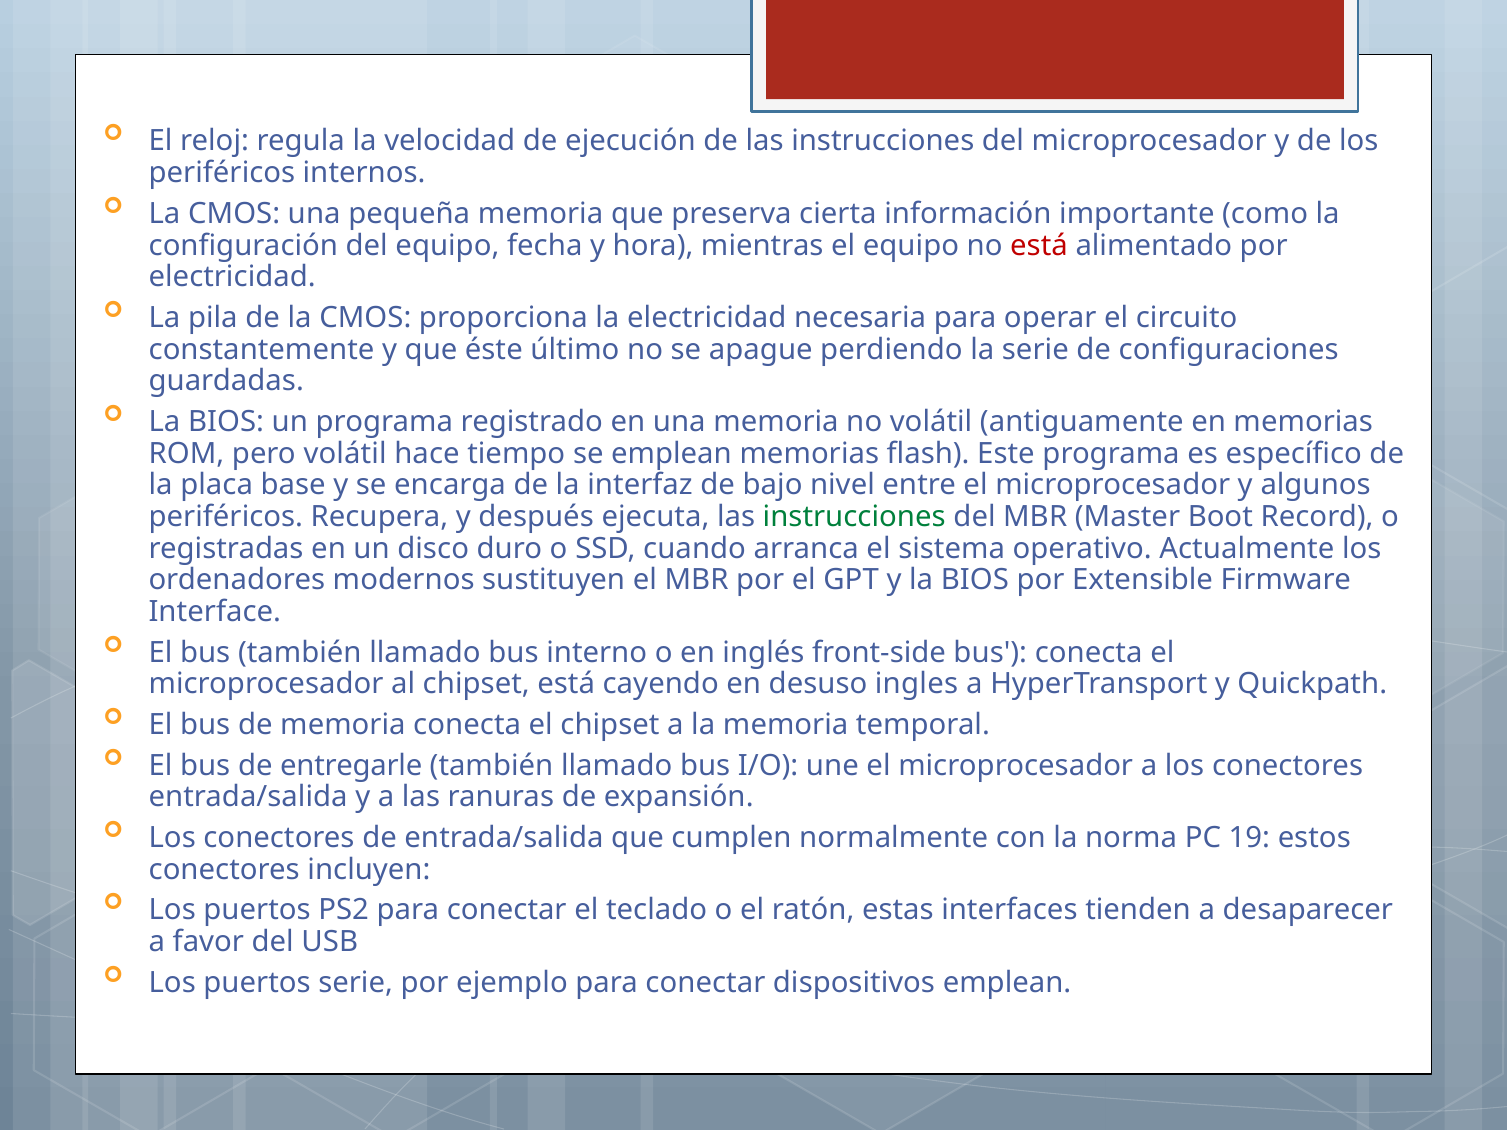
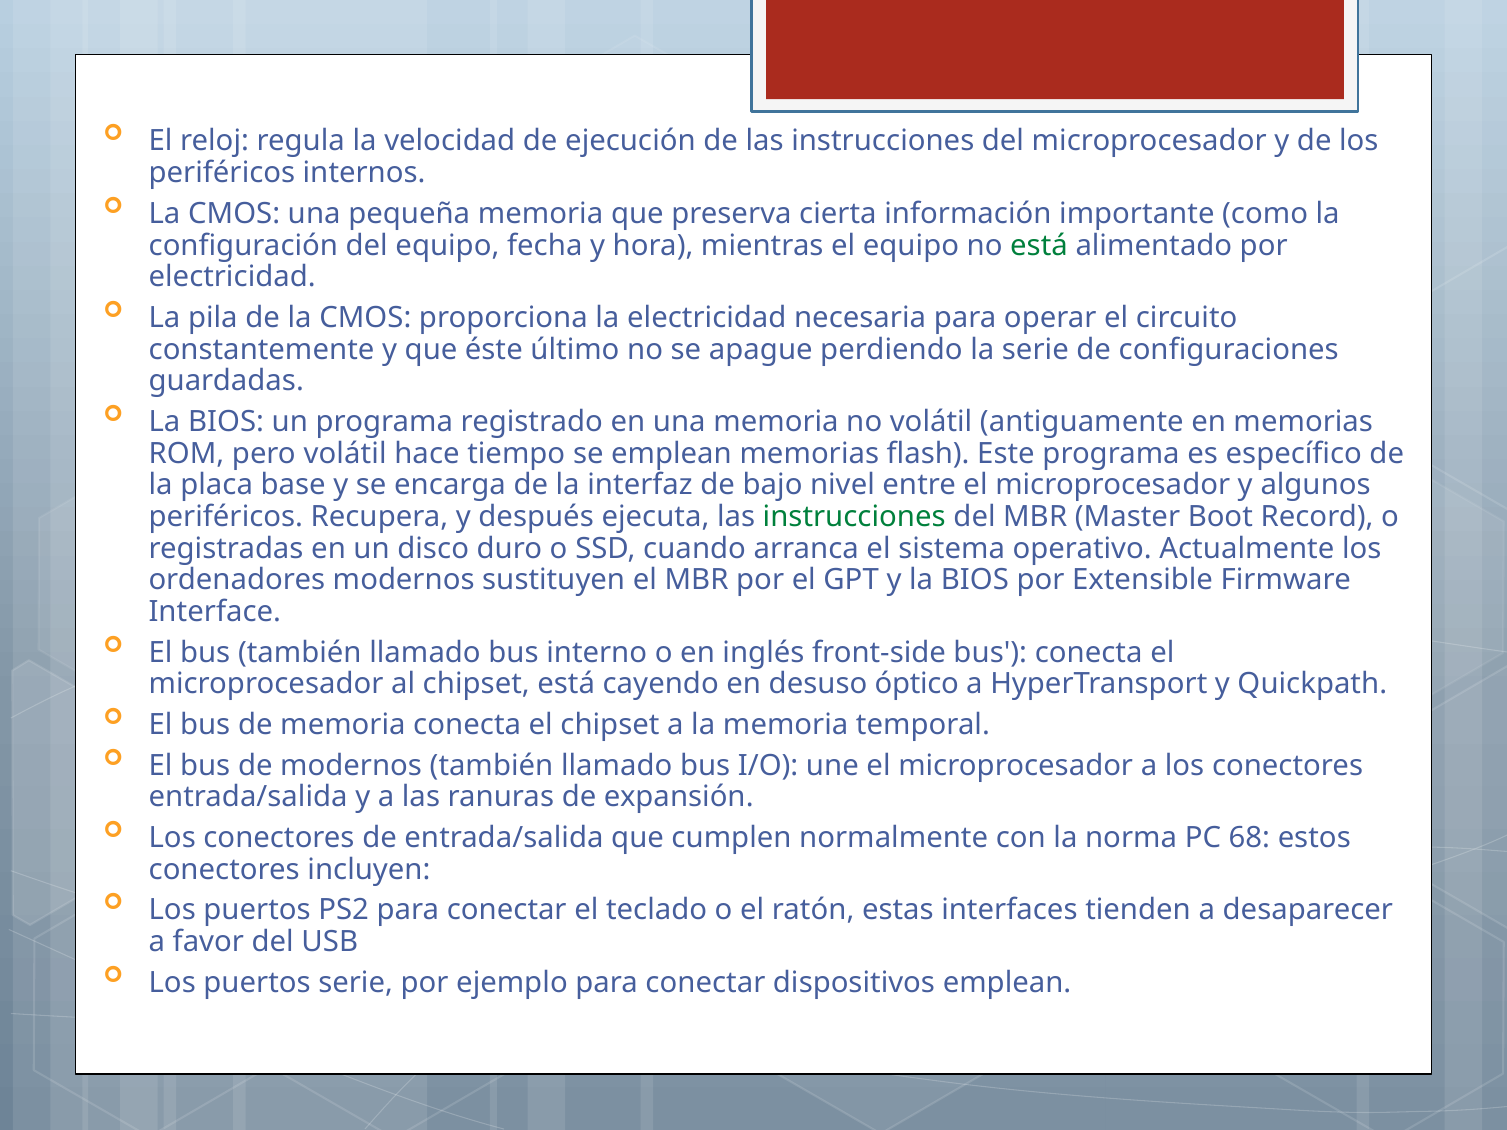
está colour: red -> green (1039, 245)
ingles: ingles -> óptico (917, 684)
de entregarle: entregarle -> modernos (351, 766)
19: 19 -> 68 (1249, 838)
